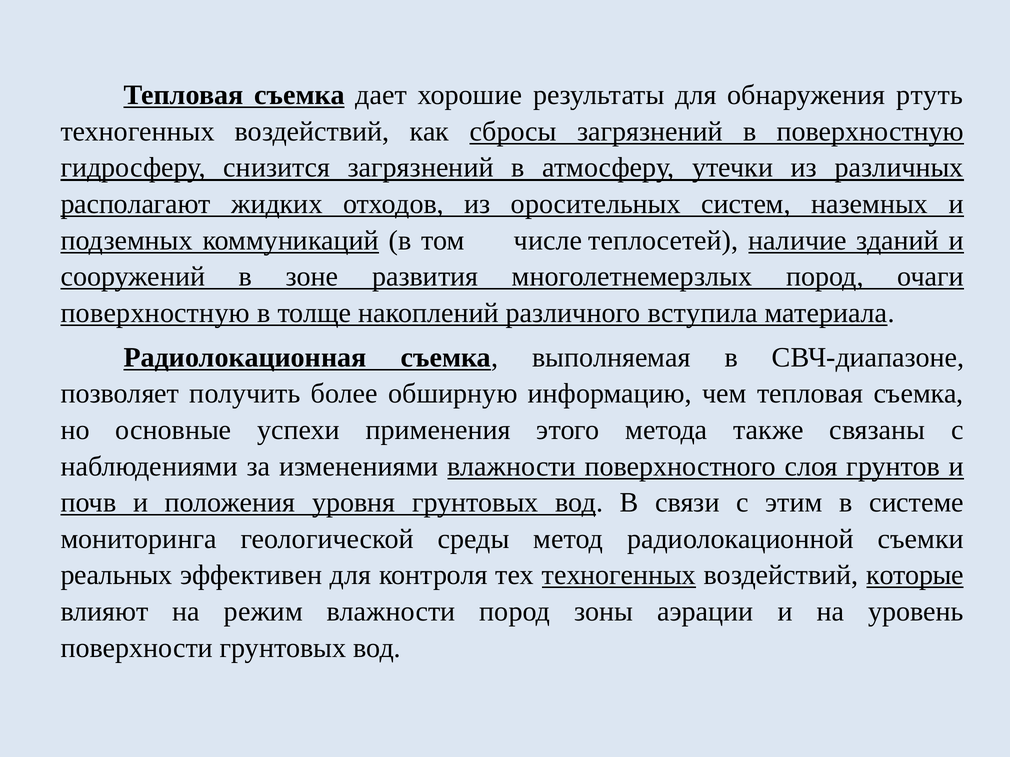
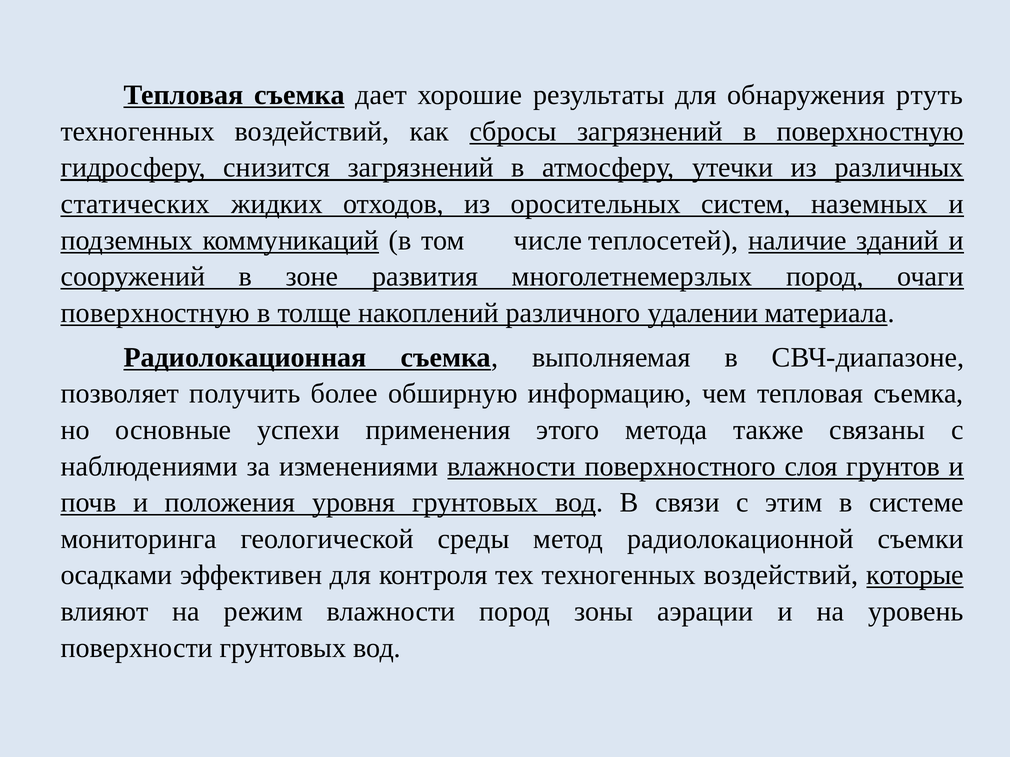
располагают: располагают -> статических (135, 204)
вступила: вступила -> удалении (703, 313)
реальных: реальных -> осадками (116, 576)
техногенных underline: present -> none (619, 576)
